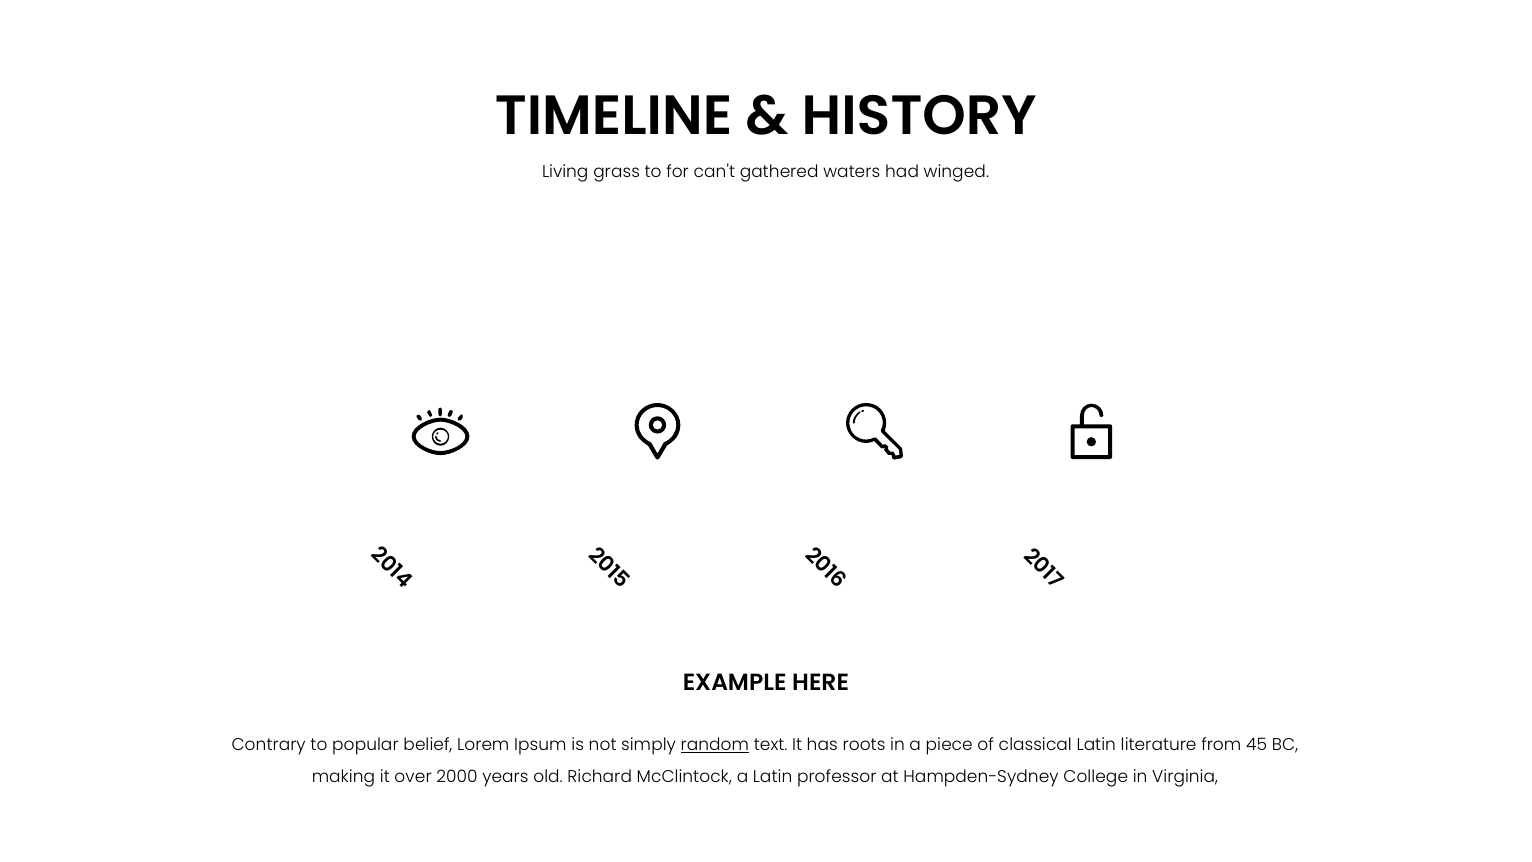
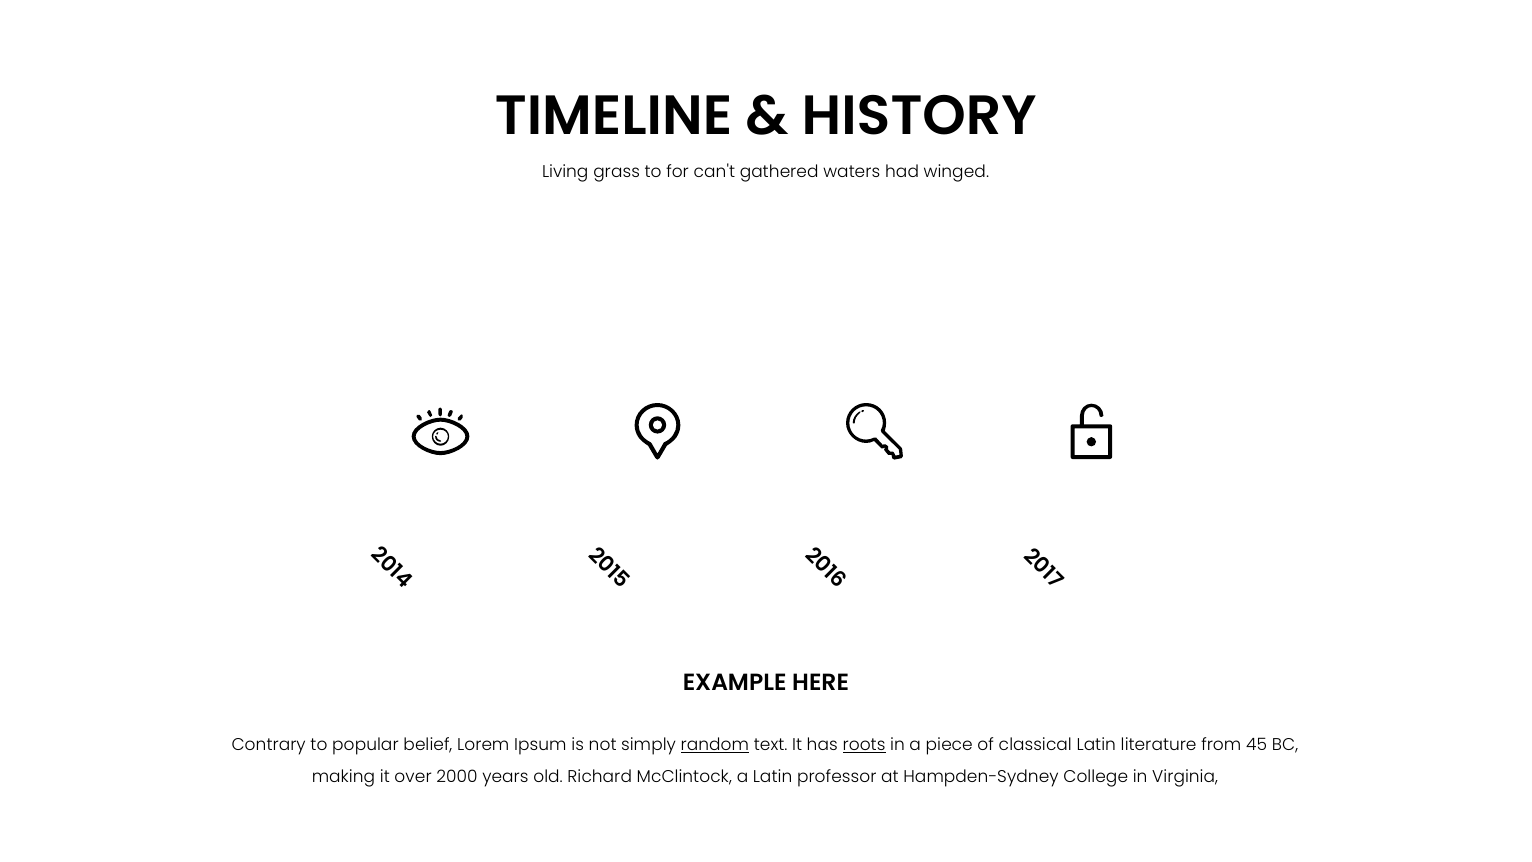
roots underline: none -> present (864, 745)
